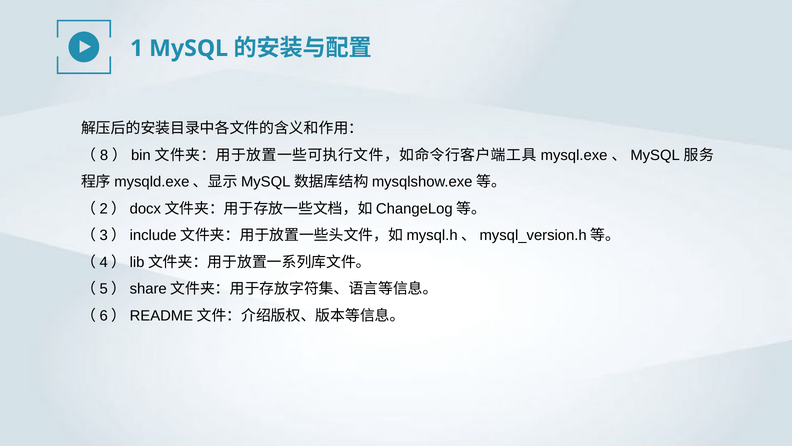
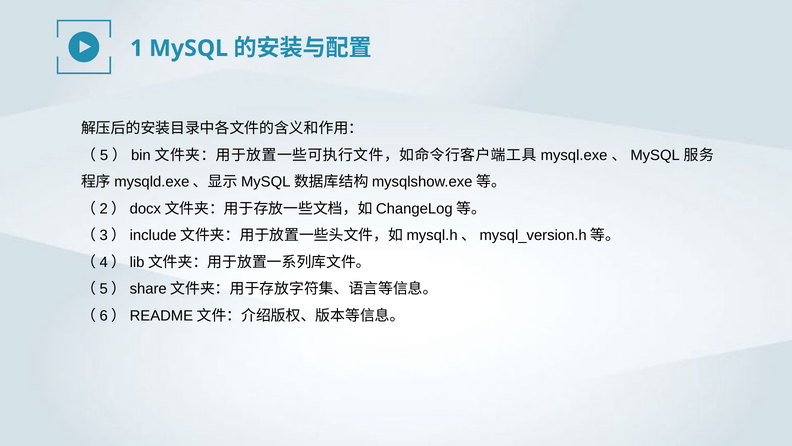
8: 8 -> 5 (104, 155)
